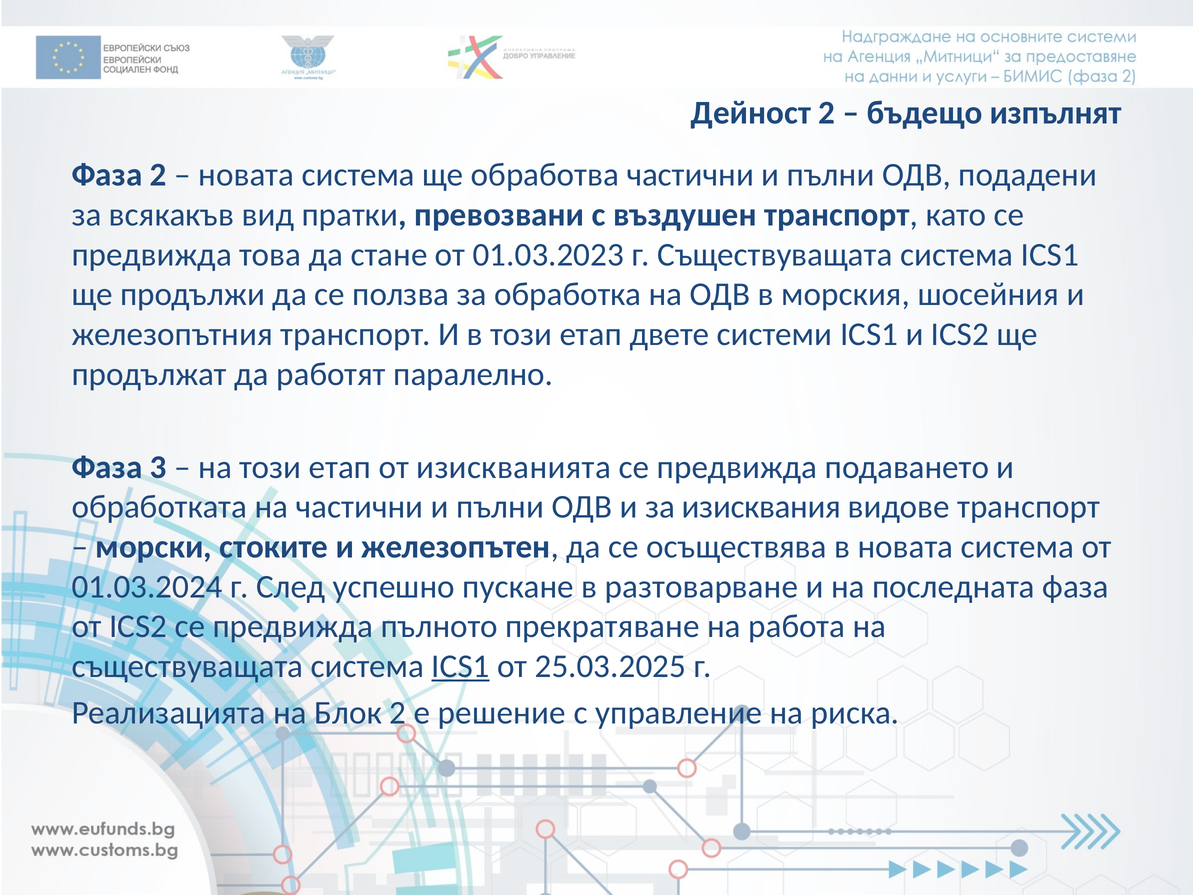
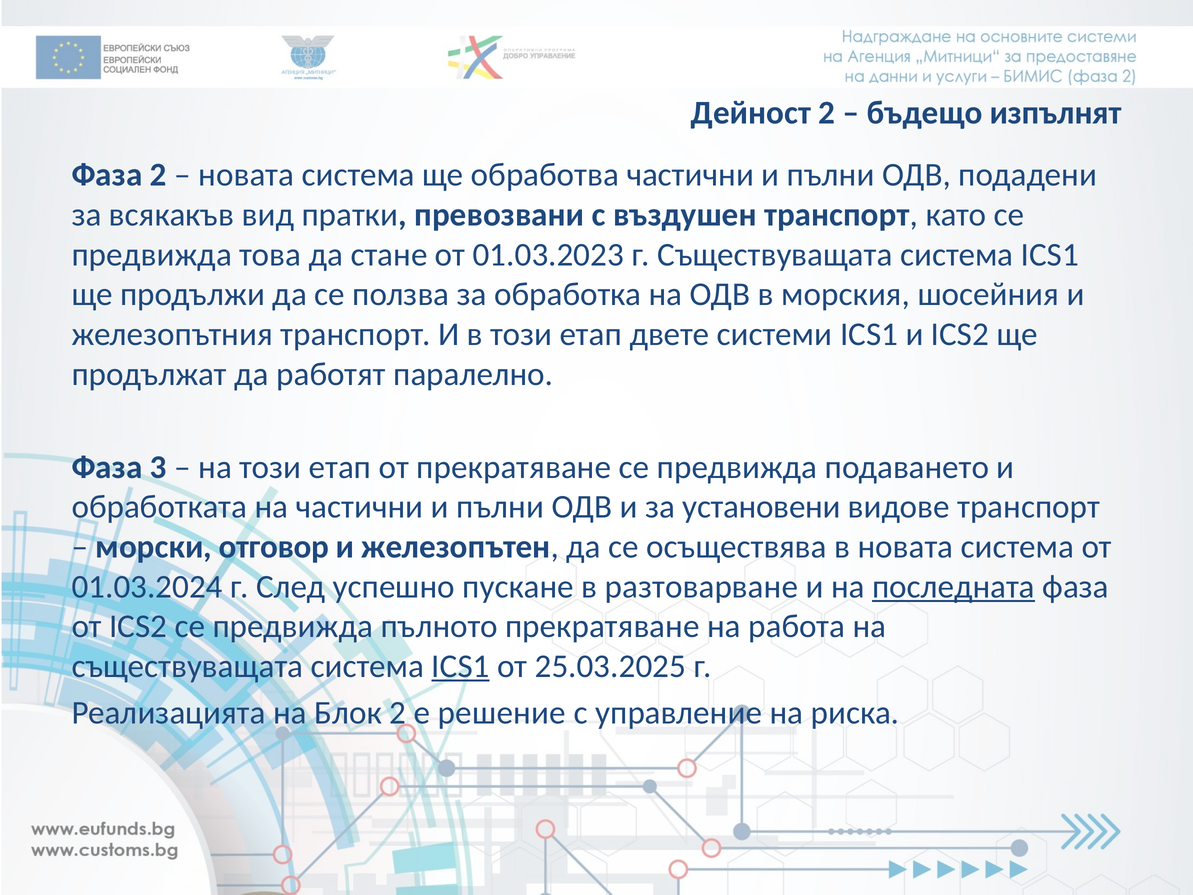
от изискванията: изискванията -> прекратяване (514, 467)
изисквания: изисквания -> установени (761, 507)
стоките: стоките -> отговор (274, 547)
последната underline: none -> present (954, 586)
